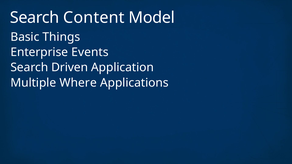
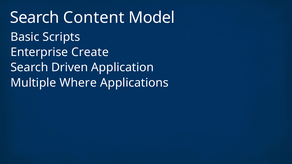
Things: Things -> Scripts (61, 37)
Events: Events -> Create (90, 52)
